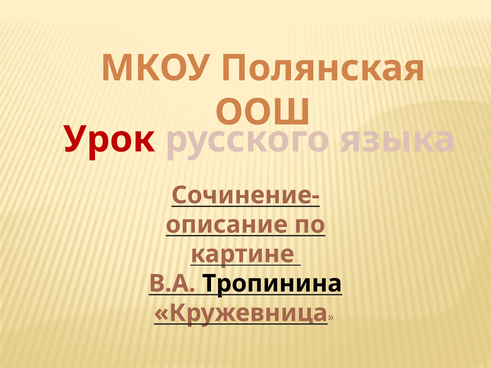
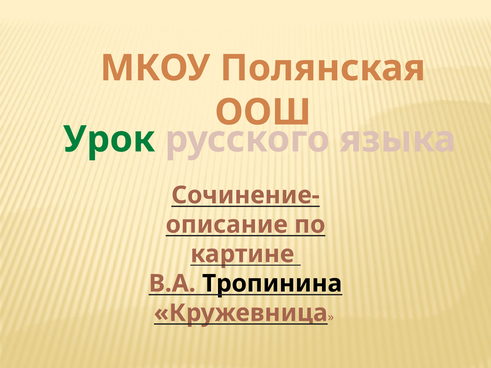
Урок colour: red -> green (109, 139)
